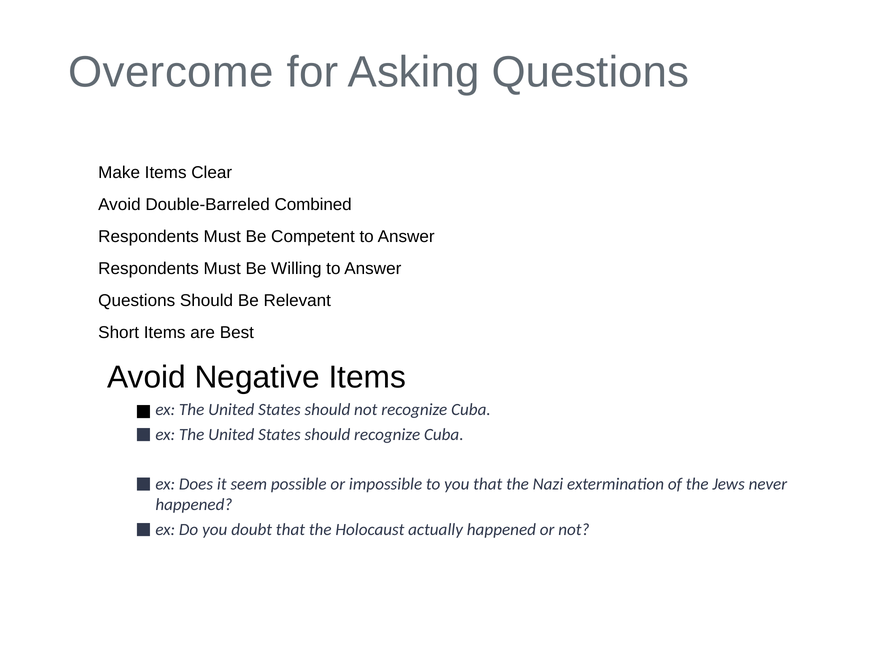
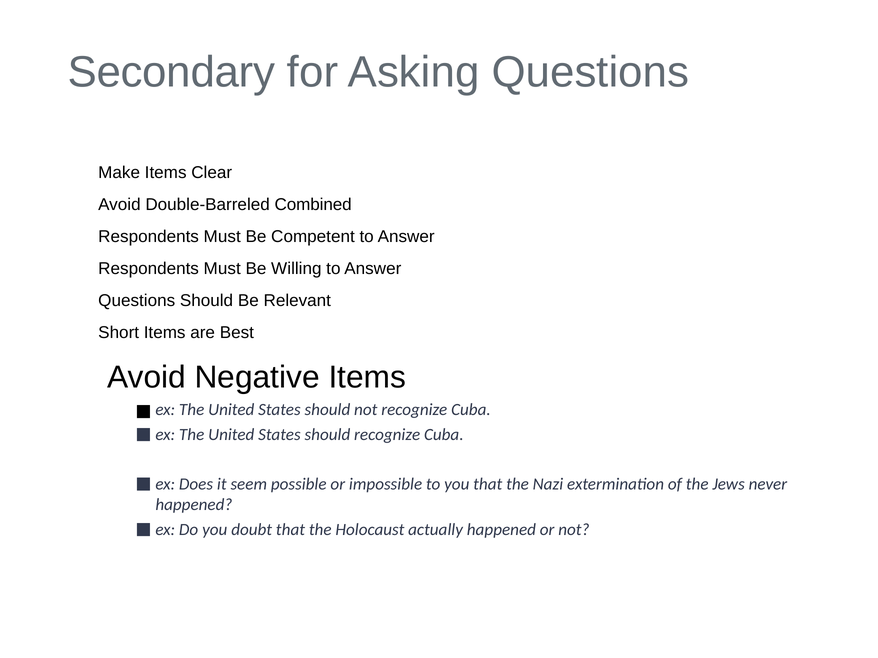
Overcome: Overcome -> Secondary (171, 73)
